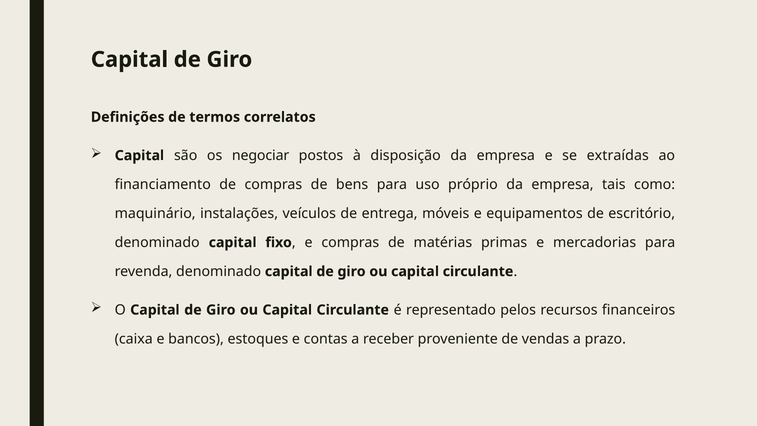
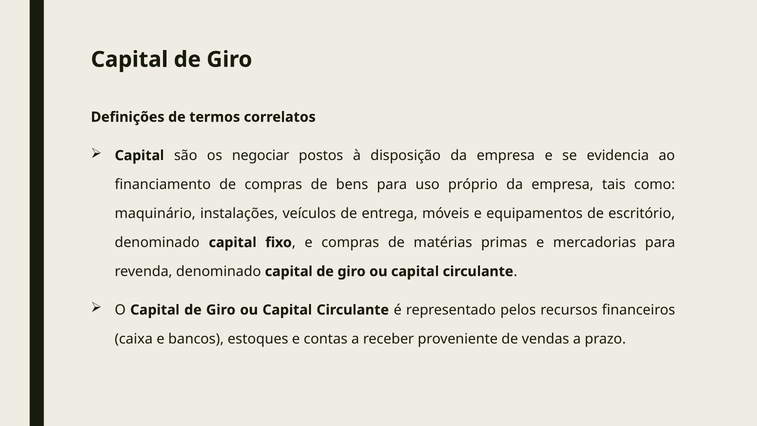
extraídas: extraídas -> evidencia (618, 155)
